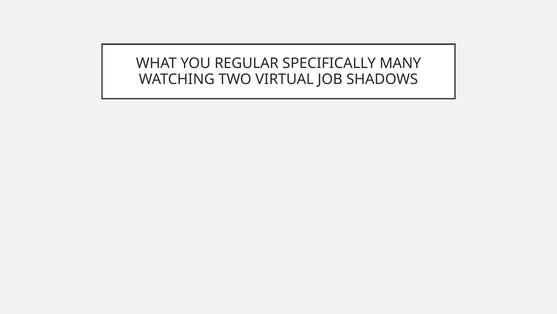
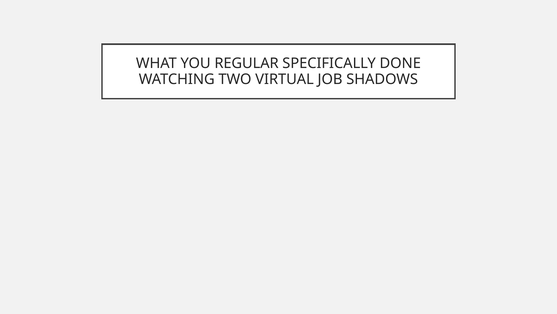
MANY: MANY -> DONE (400, 63)
